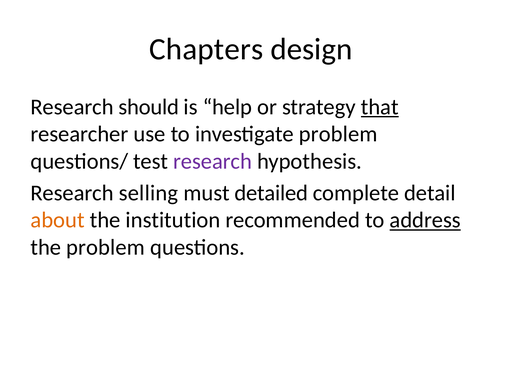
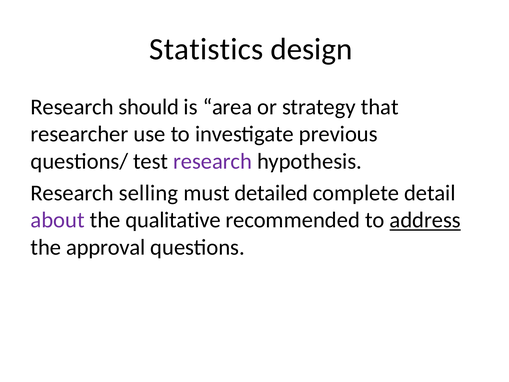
Chapters: Chapters -> Statistics (206, 49)
help: help -> area (227, 107)
that underline: present -> none (380, 107)
investigate problem: problem -> previous (338, 134)
about colour: orange -> purple (58, 220)
institution: institution -> qualitative (173, 220)
the problem: problem -> approval (106, 247)
